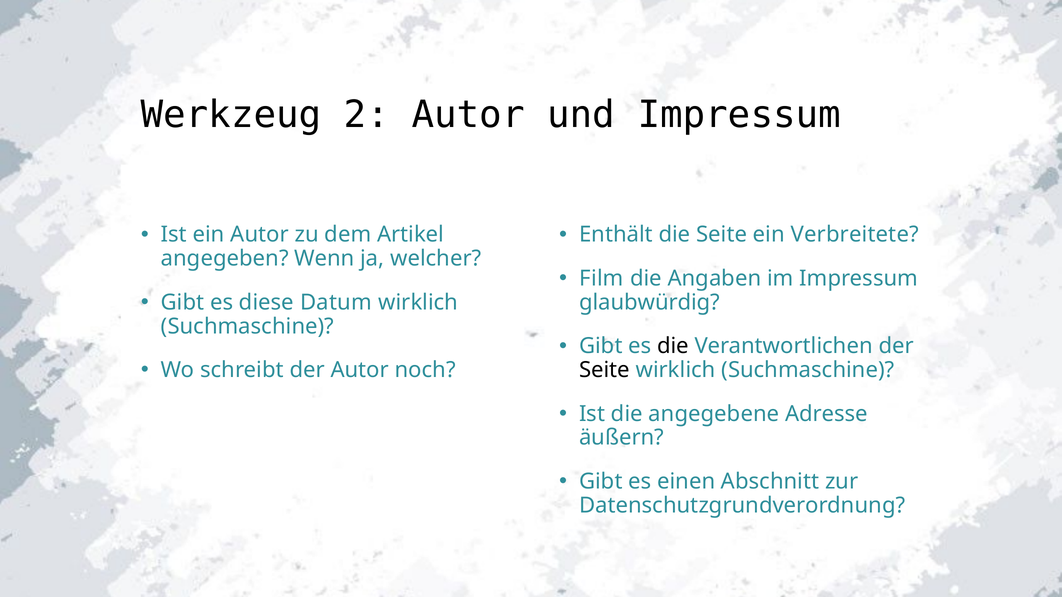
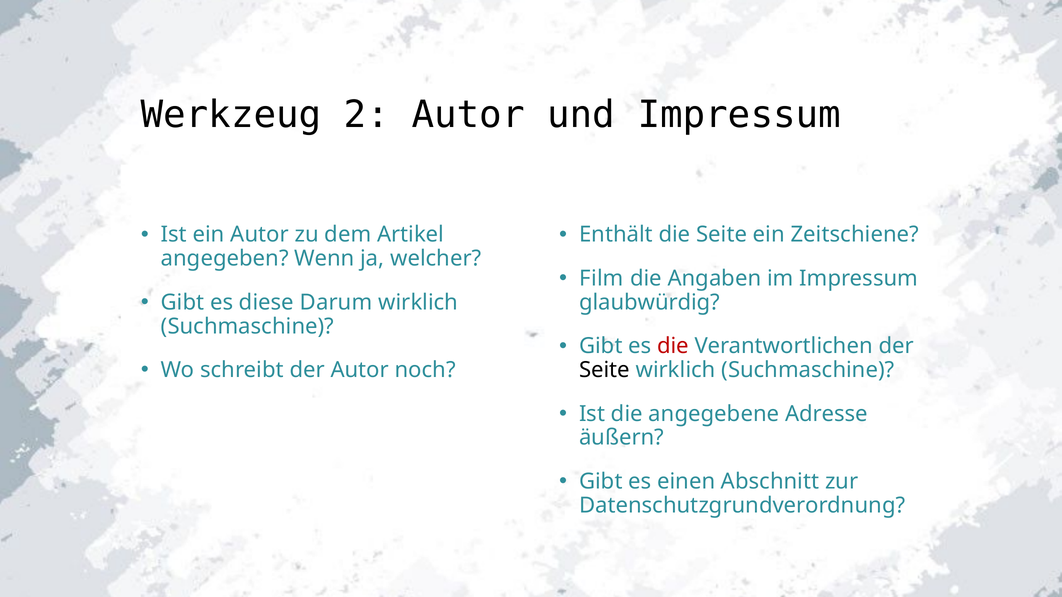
Verbreitete: Verbreitete -> Zeitschiene (855, 235)
Datum: Datum -> Darum (336, 303)
die colour: black -> red (673, 346)
